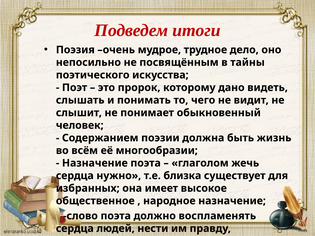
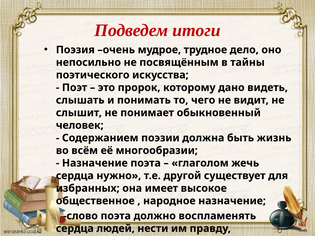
близка: близка -> другой (182, 176)
